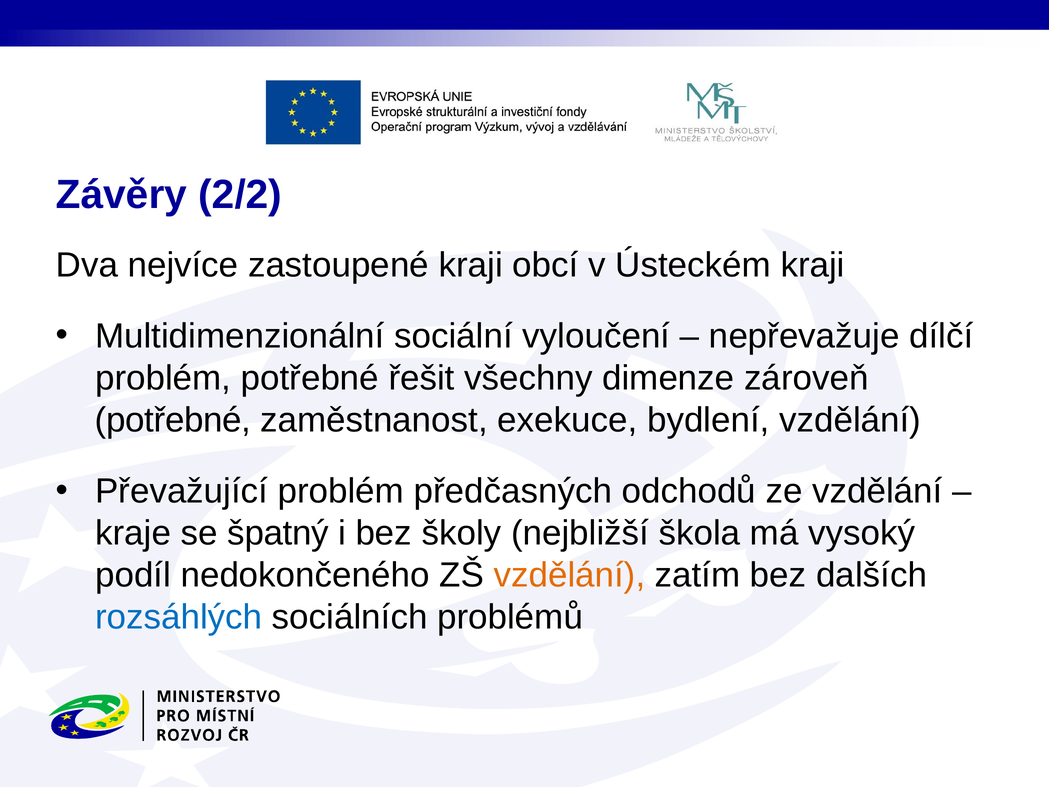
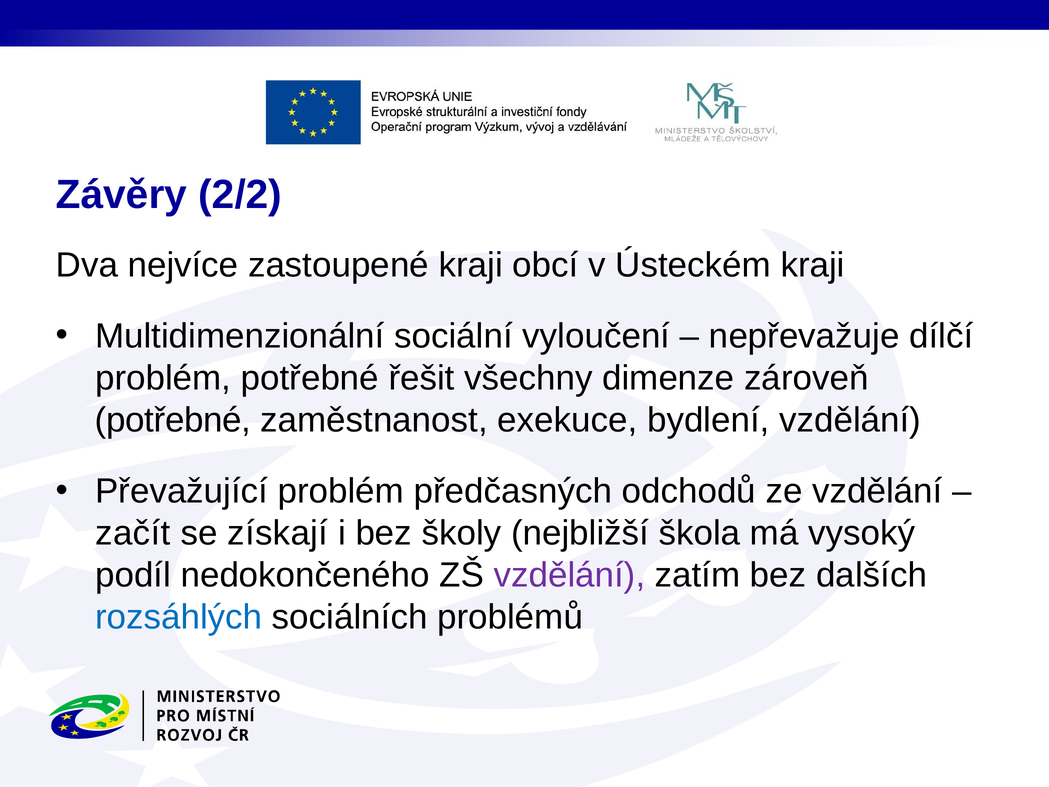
kraje: kraje -> začít (133, 533)
špatný: špatný -> získají (278, 533)
vzdělání colour: orange -> purple (569, 575)
